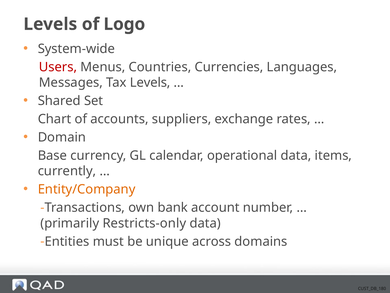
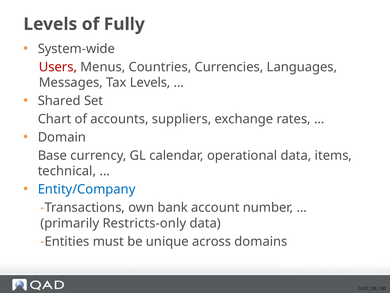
Logo: Logo -> Fully (124, 24)
currently: currently -> technical (67, 171)
Entity/Company colour: orange -> blue (87, 189)
